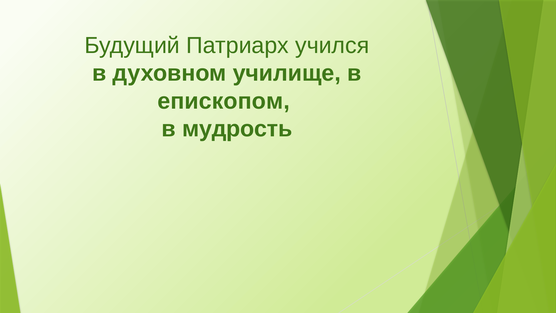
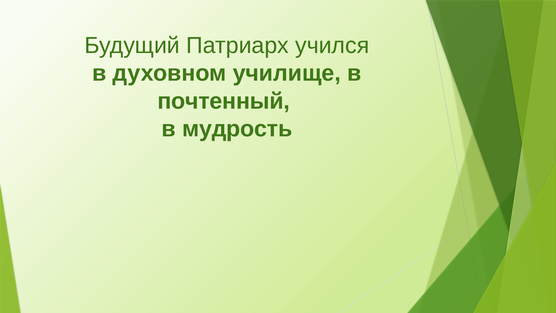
епископом: епископом -> почтенный (224, 101)
